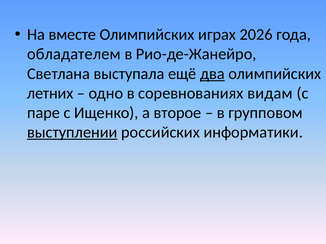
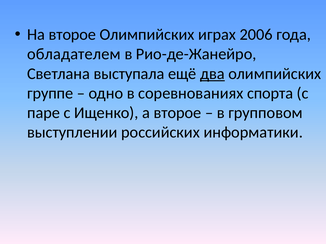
На вместе: вместе -> второе (72, 35)
2026: 2026 -> 2006 (256, 35)
летних: летних -> группе (50, 93)
видам: видам -> спорта (270, 93)
выступлении underline: present -> none (72, 132)
